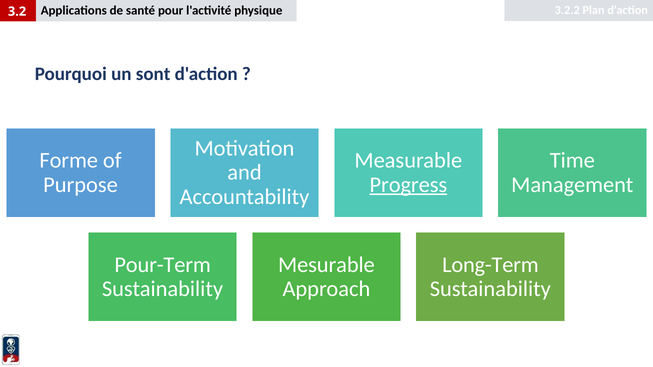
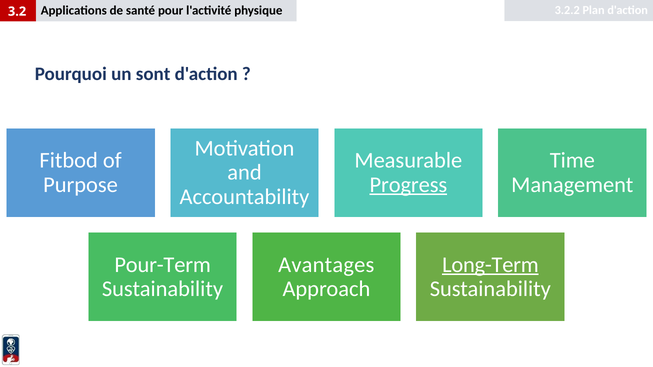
Forme: Forme -> Fitbod (69, 161)
Mesurable: Mesurable -> Avantages (326, 265)
Long-Term underline: none -> present (490, 265)
